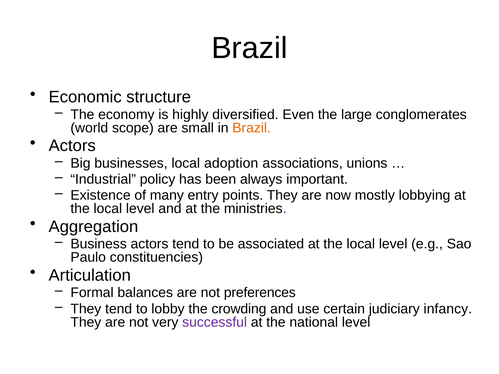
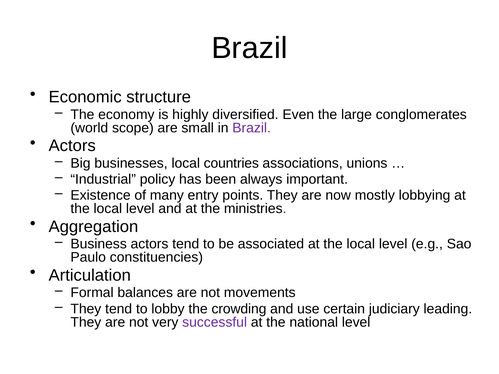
Brazil colour: orange -> purple (252, 128)
adoption: adoption -> countries (231, 163)
preferences: preferences -> movements (260, 293)
infancy: infancy -> leading (448, 309)
